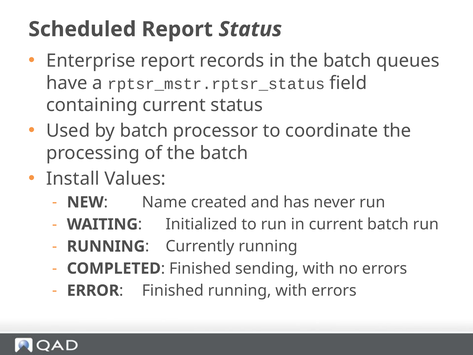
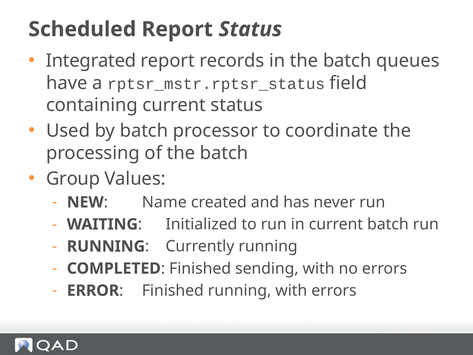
Enterprise: Enterprise -> Integrated (91, 61)
Install: Install -> Group (73, 179)
